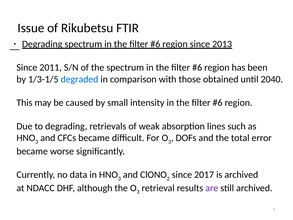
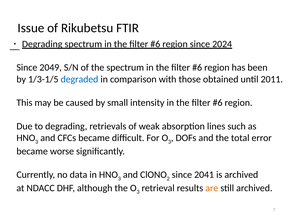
2013: 2013 -> 2024 (222, 44)
2011: 2011 -> 2049 (51, 67)
2040: 2040 -> 2011 (272, 79)
2017: 2017 -> 2041 (204, 175)
are colour: purple -> orange (212, 188)
